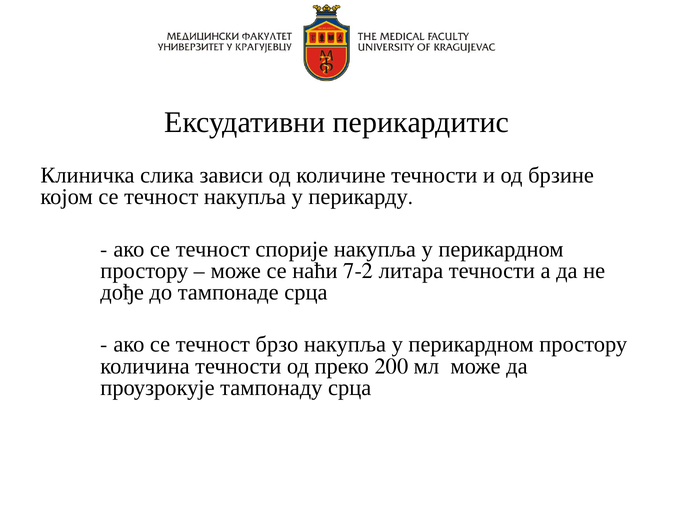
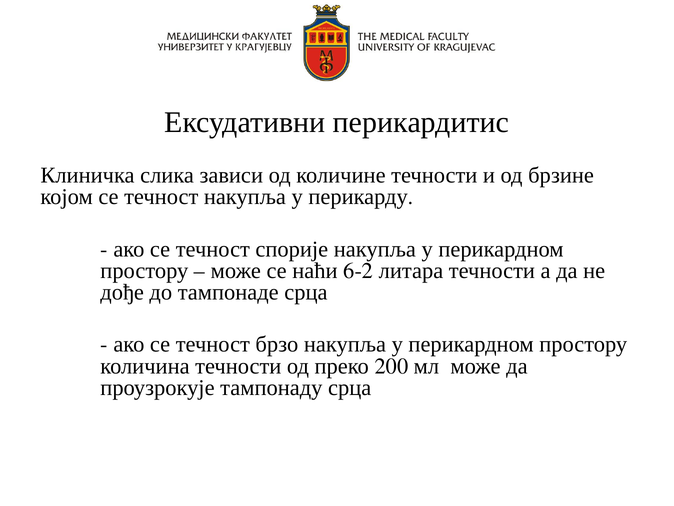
7-2: 7-2 -> 6-2 (358, 271)
